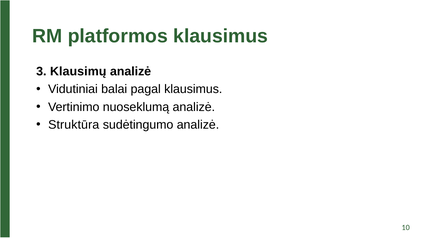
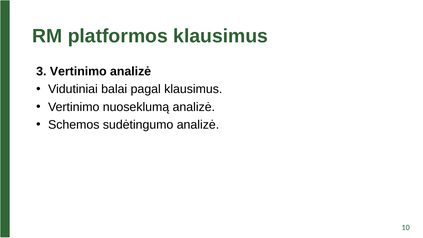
3 Klausimų: Klausimų -> Vertinimo (78, 71)
Struktūra: Struktūra -> Schemos (74, 125)
